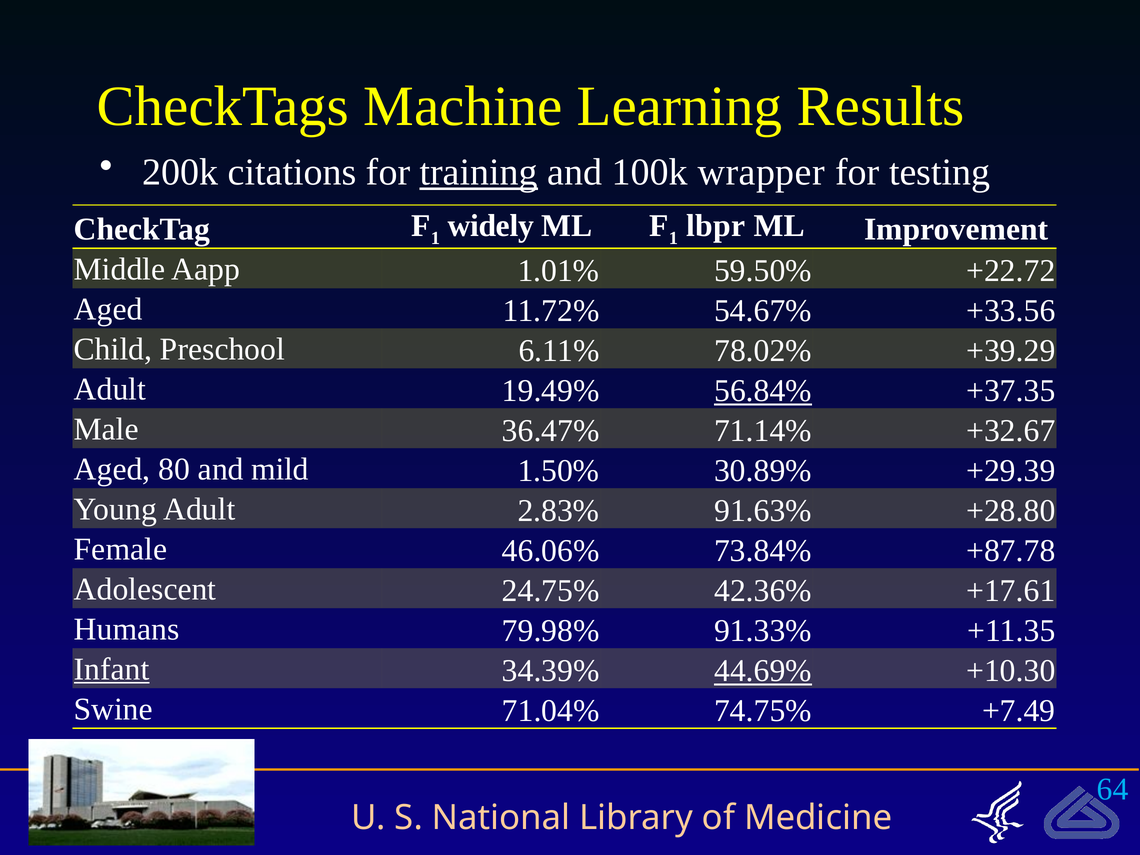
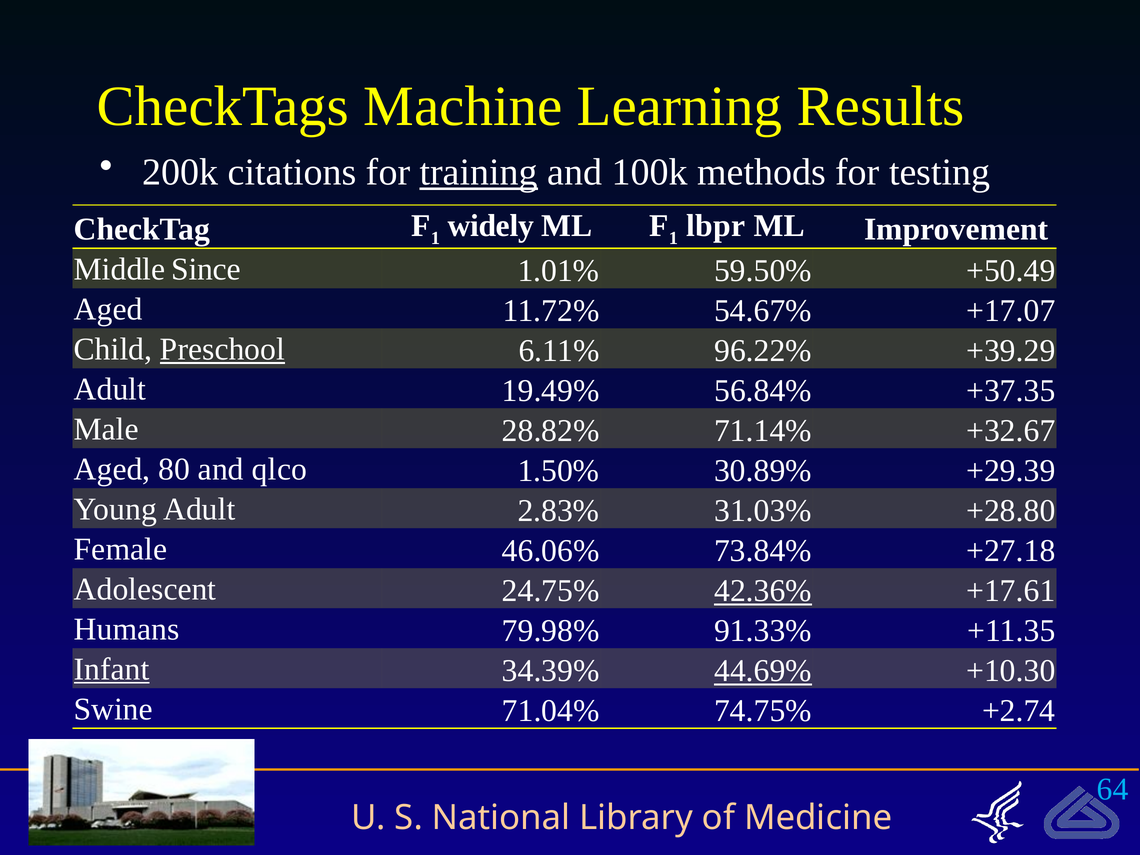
wrapper: wrapper -> methods (762, 172)
Aapp: Aapp -> Since (206, 269)
+22.72: +22.72 -> +50.49 (1011, 271)
+33.56: +33.56 -> +17.07 (1011, 311)
Preschool underline: none -> present (222, 349)
78.02%: 78.02% -> 96.22% (763, 351)
56.84% underline: present -> none (763, 391)
36.47%: 36.47% -> 28.82% (551, 431)
mild: mild -> qlco (280, 469)
91.63%: 91.63% -> 31.03% (763, 511)
+87.78: +87.78 -> +27.18 (1011, 551)
42.36% underline: none -> present (763, 591)
+7.49: +7.49 -> +2.74 (1019, 711)
